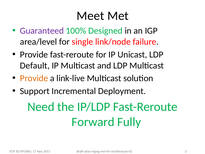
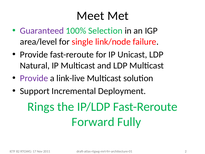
Designed: Designed -> Selection (105, 31)
Default: Default -> Natural (35, 65)
Provide colour: orange -> purple (34, 78)
Need: Need -> Rings (41, 107)
